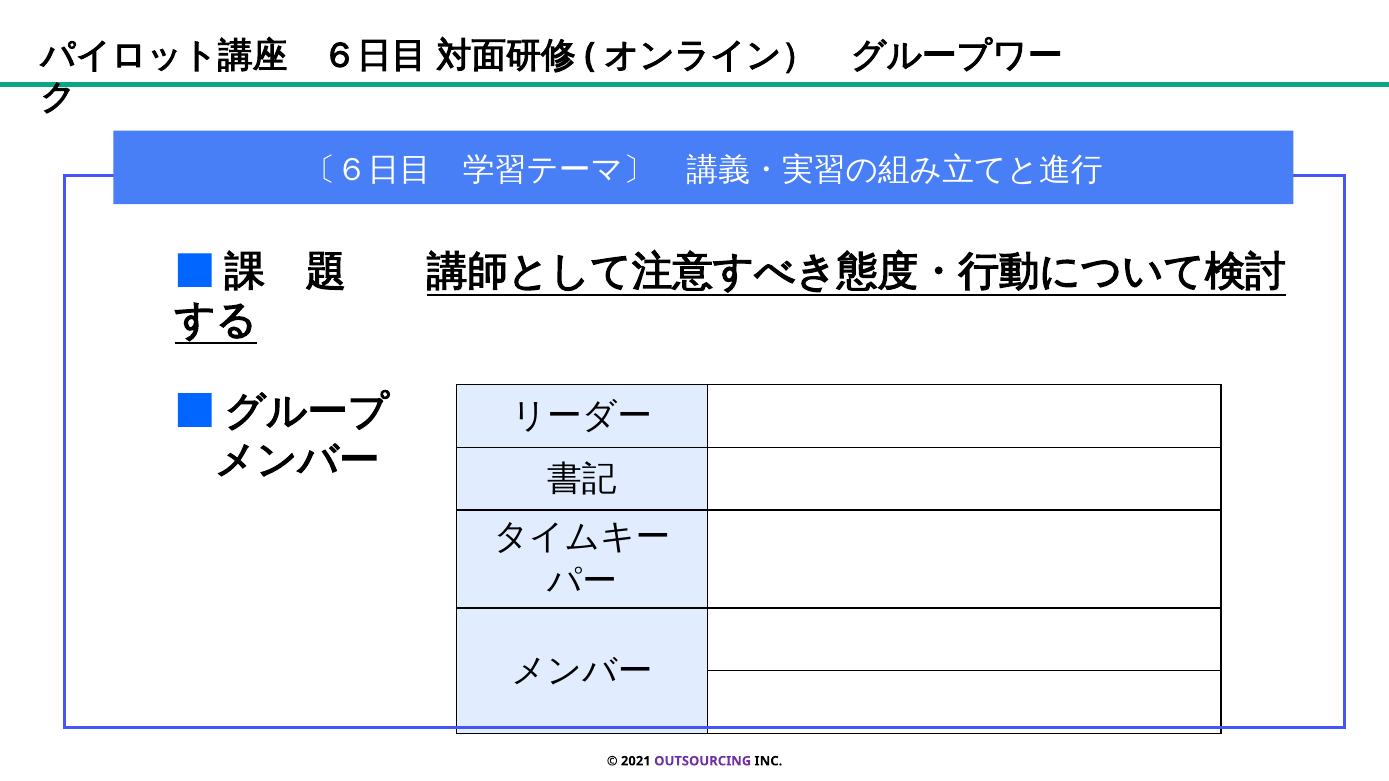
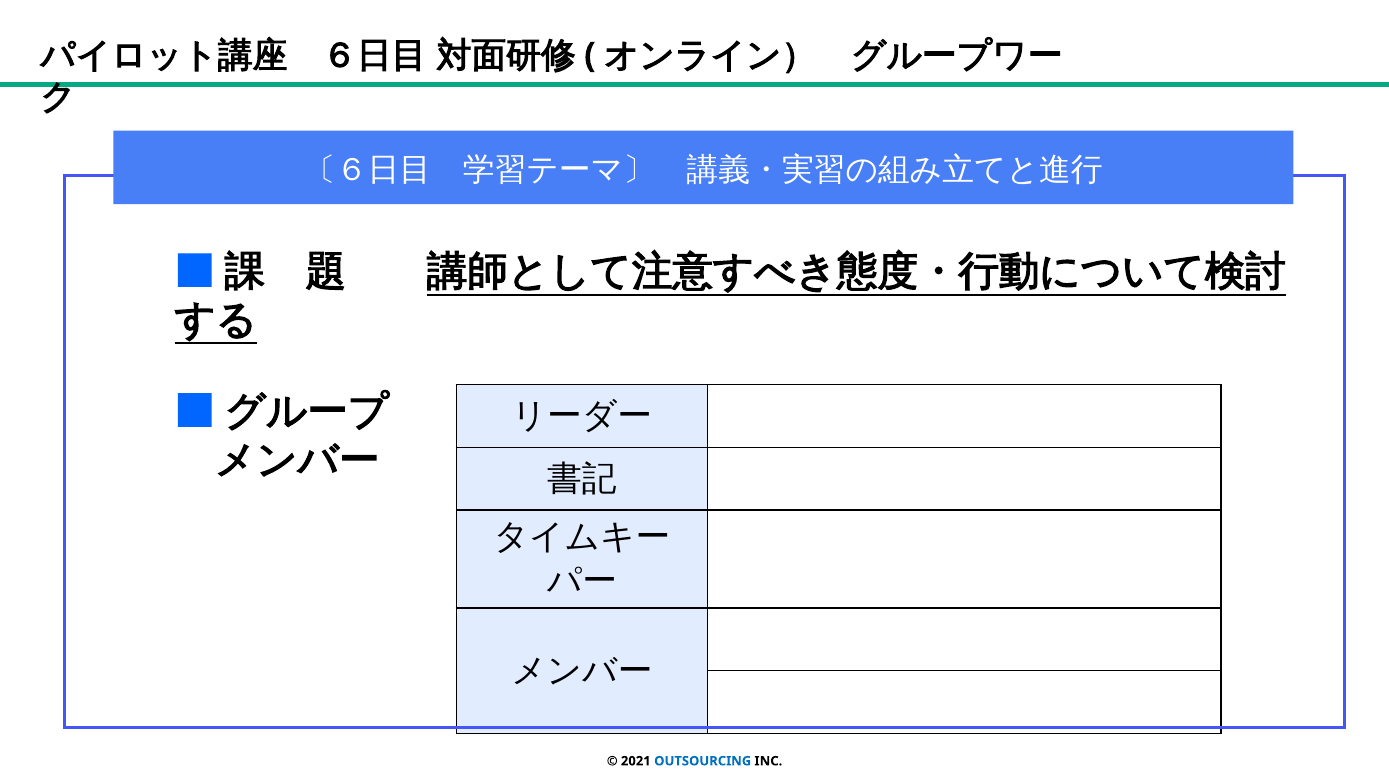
OUTSOURCING colour: purple -> blue (703, 761)
